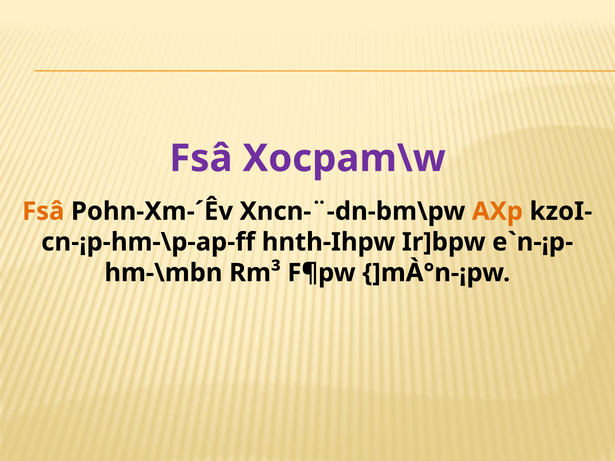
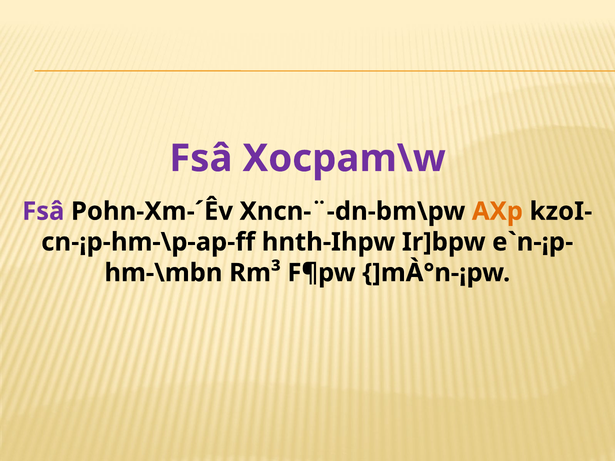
Fsâ colour: orange -> purple (43, 211)
